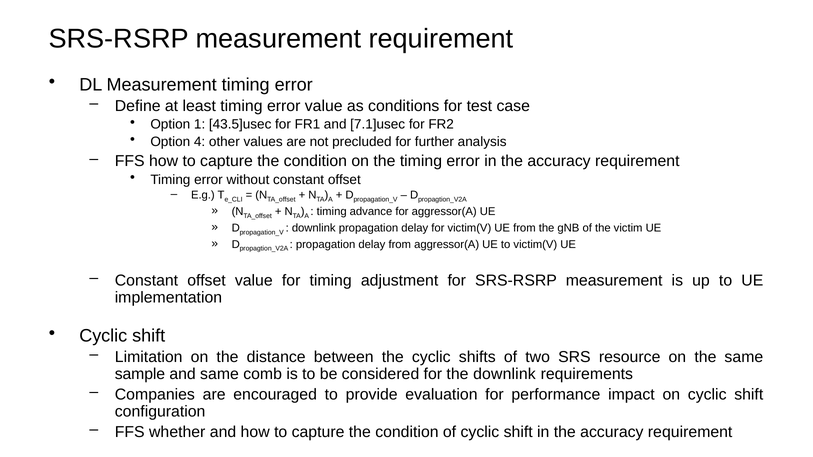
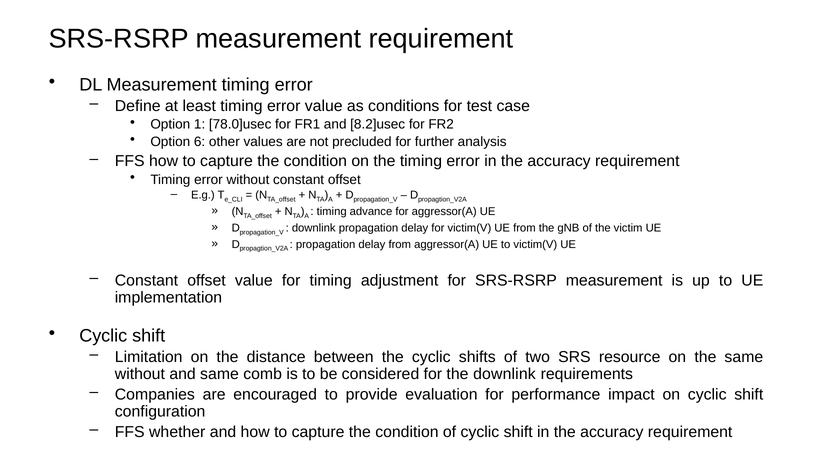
43.5]usec: 43.5]usec -> 78.0]usec (240, 124)
7.1]usec: 7.1]usec -> 8.2]usec (378, 124)
4: 4 -> 6 (200, 142)
sample: sample -> without (140, 374)
